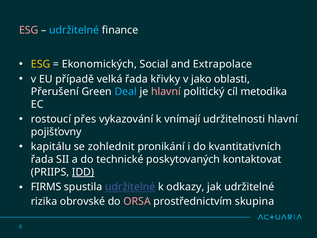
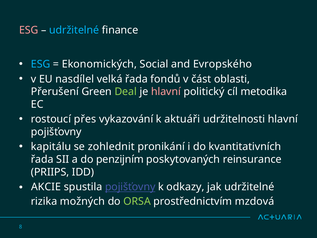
ESG colour: yellow -> light blue (41, 64)
Extrapolace: Extrapolace -> Evropského (223, 64)
případě: případě -> nasdílel (75, 79)
křivky: křivky -> fondů (165, 79)
jako: jako -> část (201, 79)
Deal colour: light blue -> light green (126, 92)
vnímají: vnímají -> aktuáři (182, 119)
technické: technické -> penzijním (120, 159)
kontaktovat: kontaktovat -> reinsurance (252, 159)
IDD underline: present -> none (83, 172)
FIRMS: FIRMS -> AKCIE (46, 187)
spustila udržitelné: udržitelné -> pojišťovny (130, 187)
obrovské: obrovské -> možných (82, 201)
ORSA colour: pink -> light green (137, 201)
skupina: skupina -> mzdová (255, 201)
